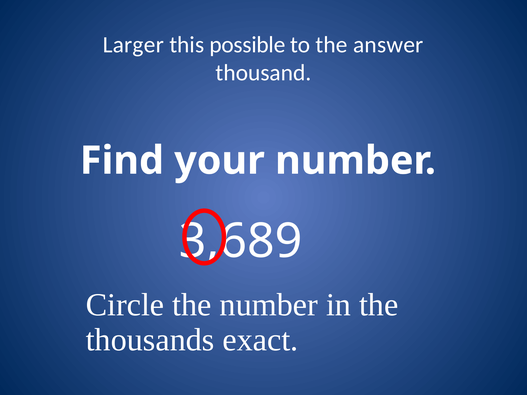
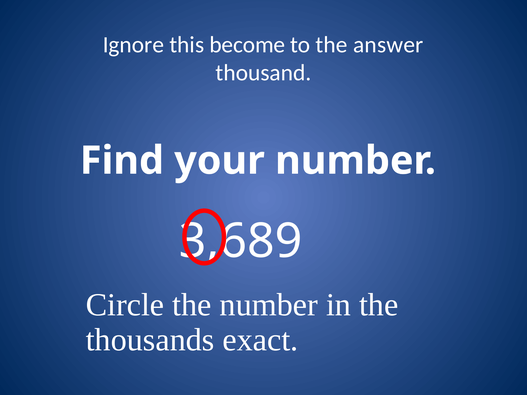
Larger: Larger -> Ignore (133, 45)
possible: possible -> become (247, 45)
